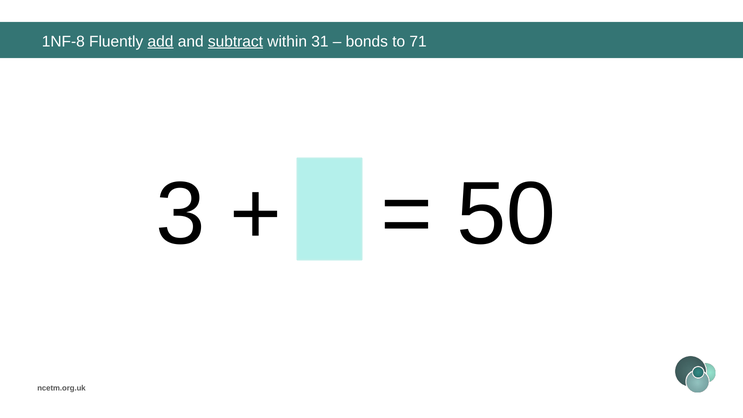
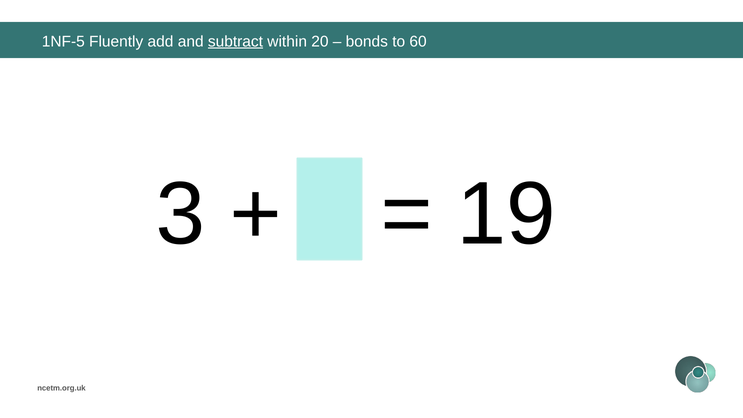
1NF-8: 1NF-8 -> 1NF-5 (63, 41)
add underline: present -> none (161, 41)
31: 31 -> 20 (320, 41)
71: 71 -> 60 (418, 41)
50: 50 -> 19 (506, 214)
